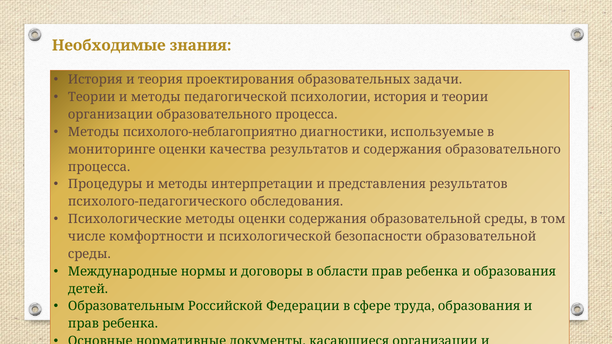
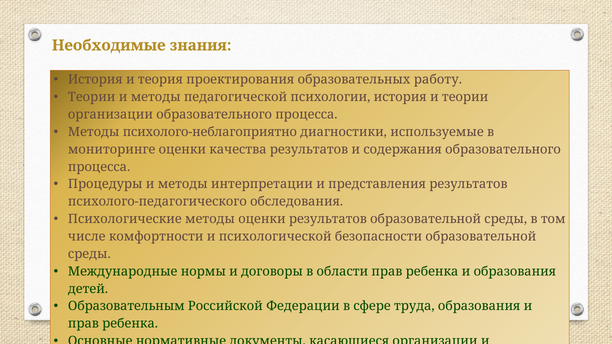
задачи: задачи -> работу (438, 80)
оценки содержания: содержания -> результатов (328, 219)
